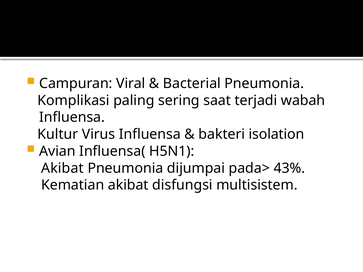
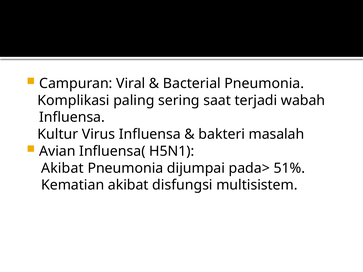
isolation: isolation -> masalah (276, 134)
43%: 43% -> 51% (289, 168)
